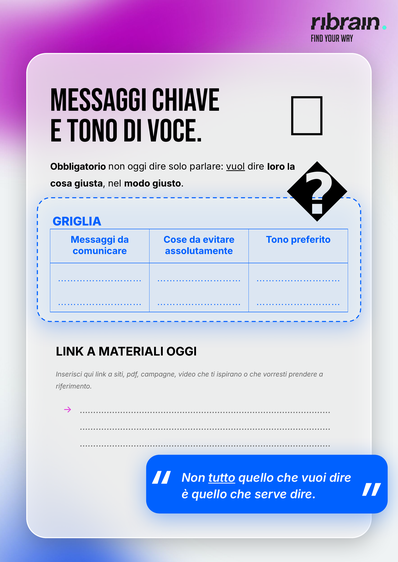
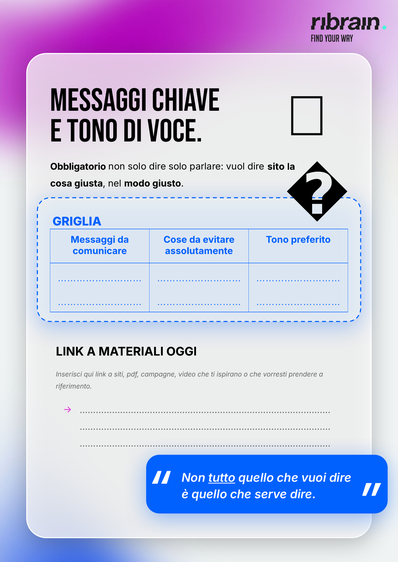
non oggi: oggi -> solo (137, 167)
vuol underline: present -> none (236, 167)
loro: loro -> sito (276, 167)
